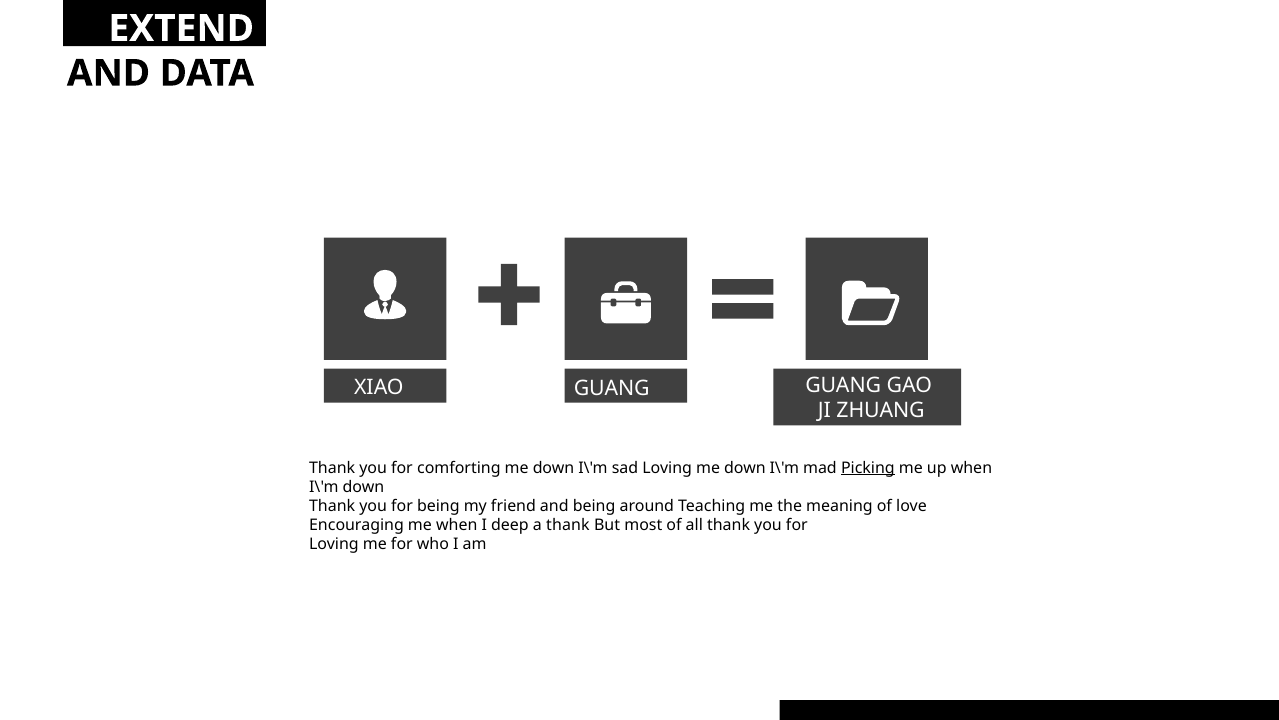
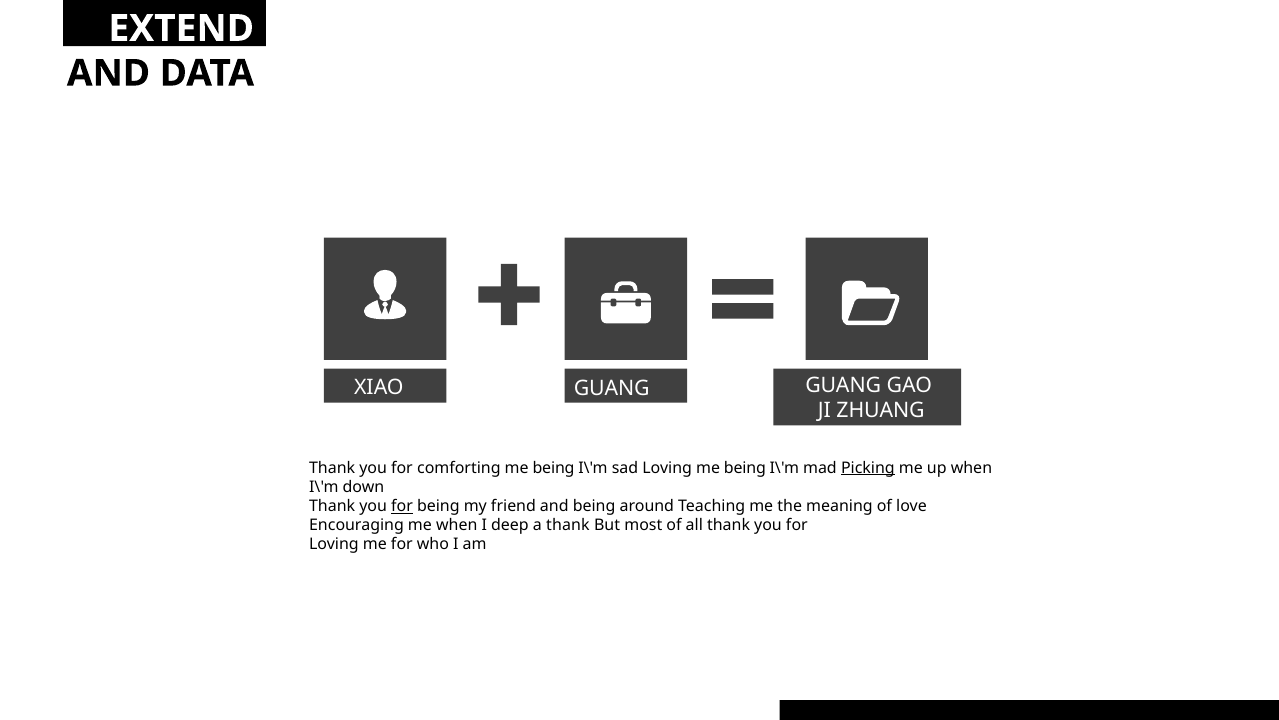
comforting me down: down -> being (554, 468)
Loving me down: down -> being (745, 468)
for underline: none -> present (402, 506)
